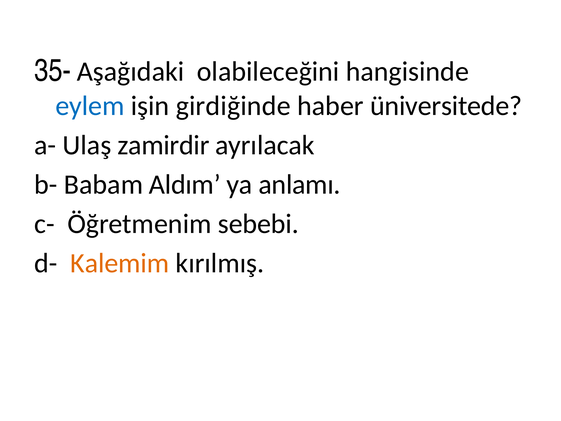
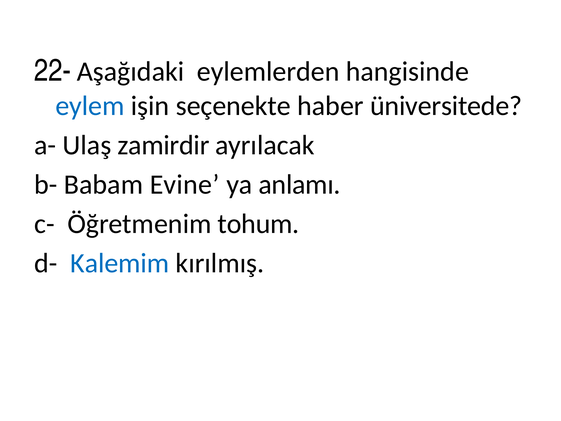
35-: 35- -> 22- (53, 71)
olabileceğini: olabileceğini -> eylemlerden (268, 72)
girdiğinde: girdiğinde -> seçenekte (233, 106)
Aldım: Aldım -> Evine (185, 184)
sebebi: sebebi -> tohum (258, 224)
Kalemim colour: orange -> blue (120, 263)
